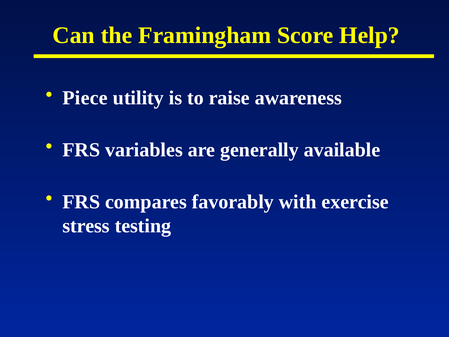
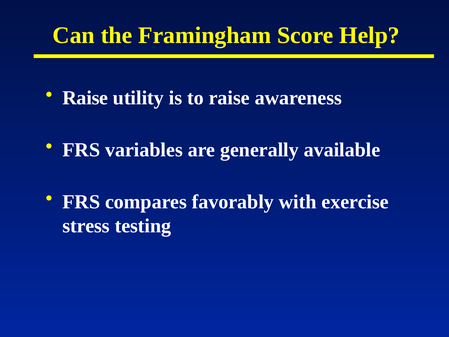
Piece: Piece -> Raise (85, 98)
